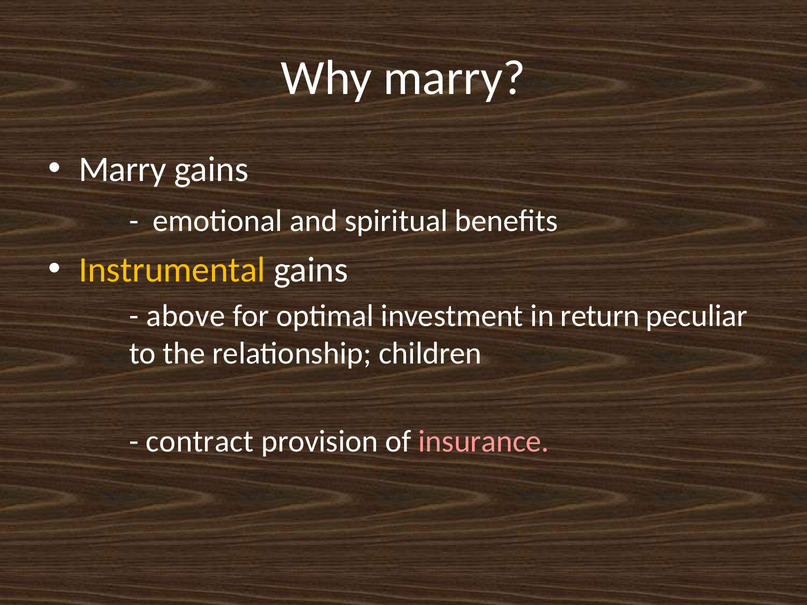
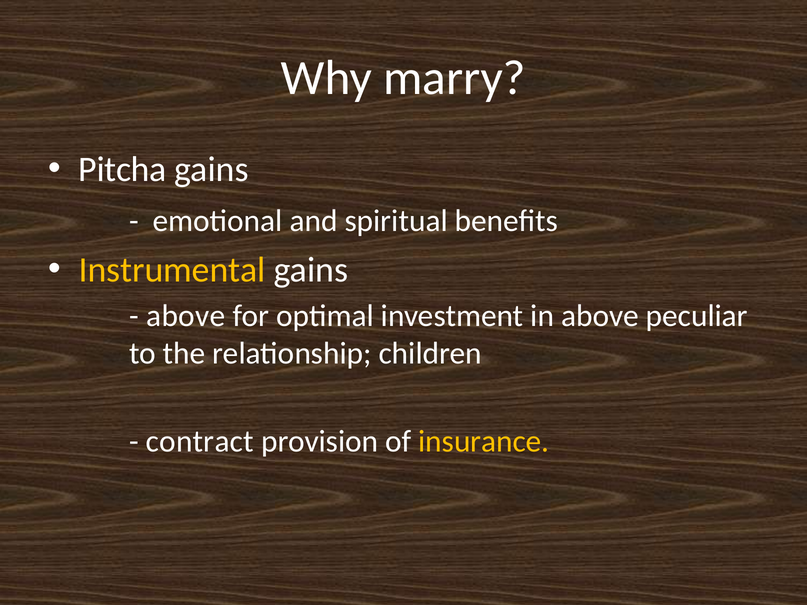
Marry: Marry -> Pitcha (122, 169)
in return: return -> above (600, 316)
insurance colour: pink -> yellow (484, 441)
